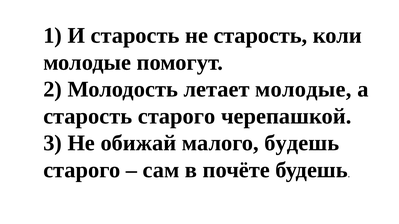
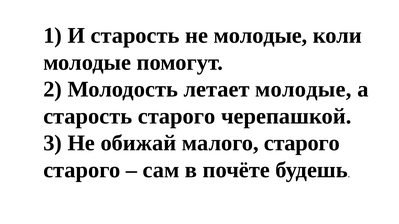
не старость: старость -> молодые (260, 36)
малого будешь: будешь -> старого (302, 143)
